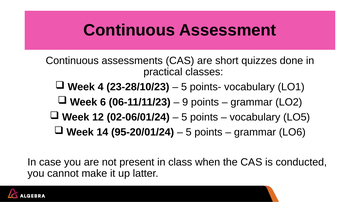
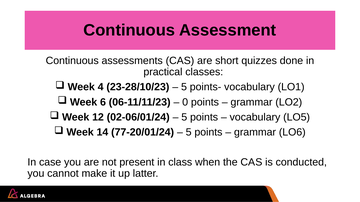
9: 9 -> 0 (185, 102)
95-20/01/24: 95-20/01/24 -> 77-20/01/24 (143, 132)
